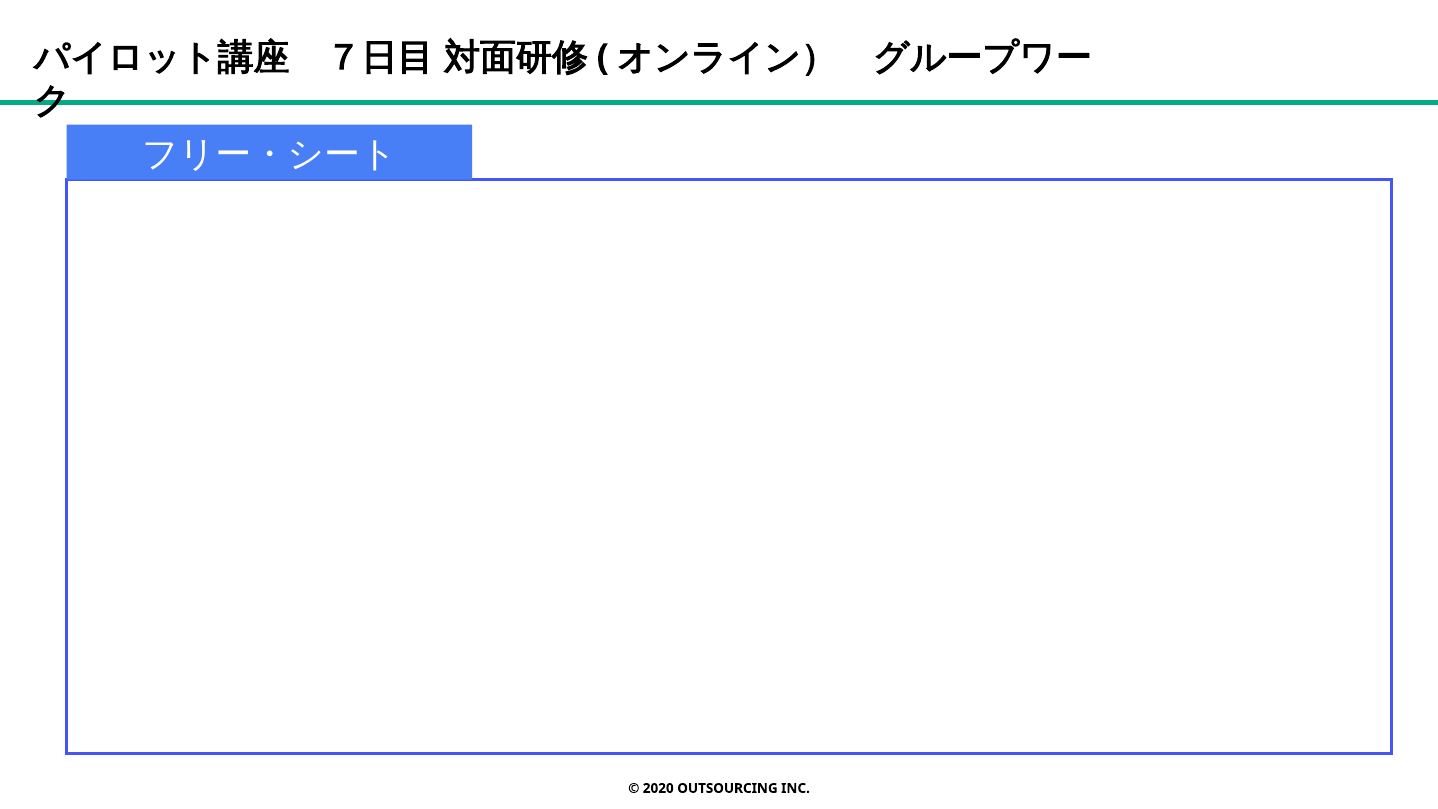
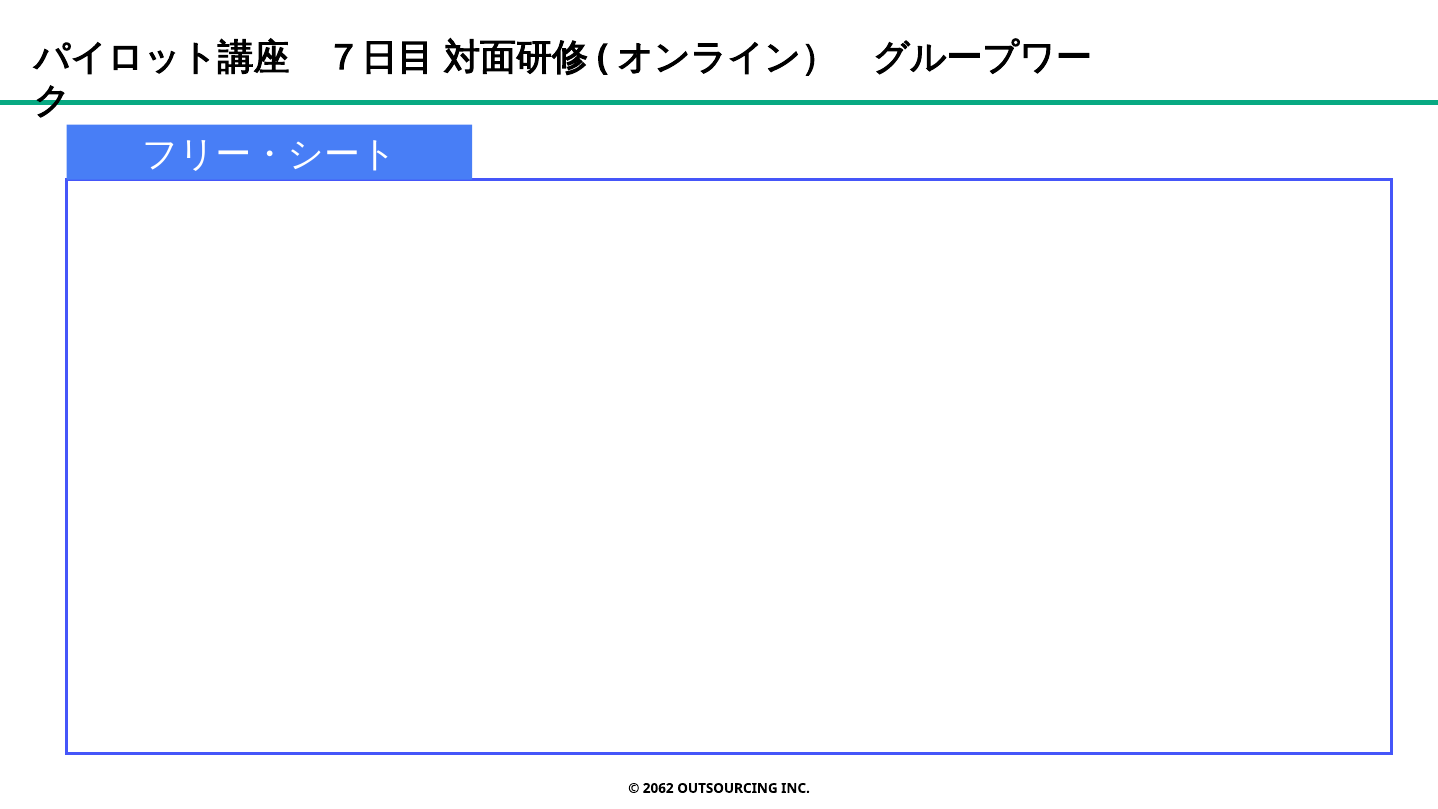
2020: 2020 -> 2062 (658, 788)
